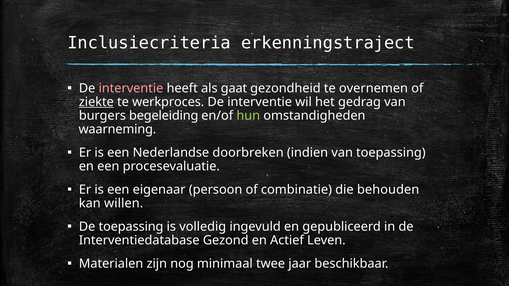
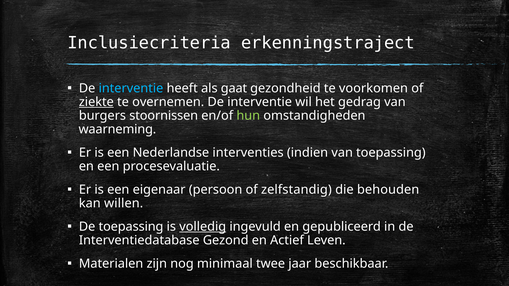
interventie colour: pink -> light blue (131, 88)
overnemen: overnemen -> voorkomen (373, 88)
werkproces: werkproces -> overnemen (168, 102)
begeleiding: begeleiding -> stoornissen (164, 116)
doorbreken: doorbreken -> interventies (248, 153)
combinatie: combinatie -> zelfstandig (296, 190)
volledig underline: none -> present (203, 227)
